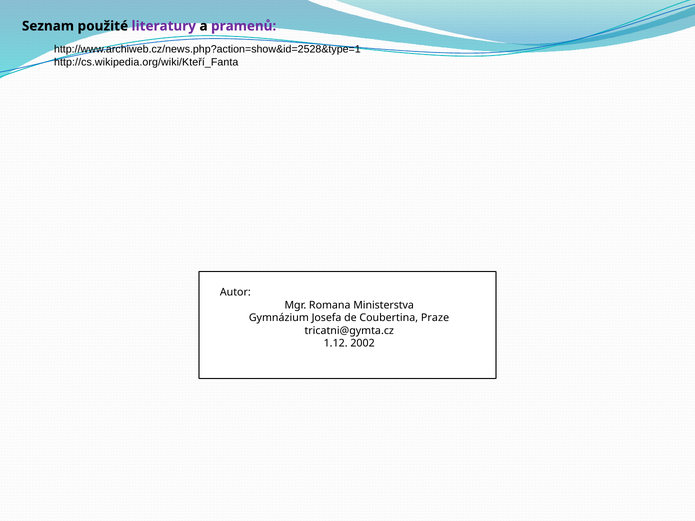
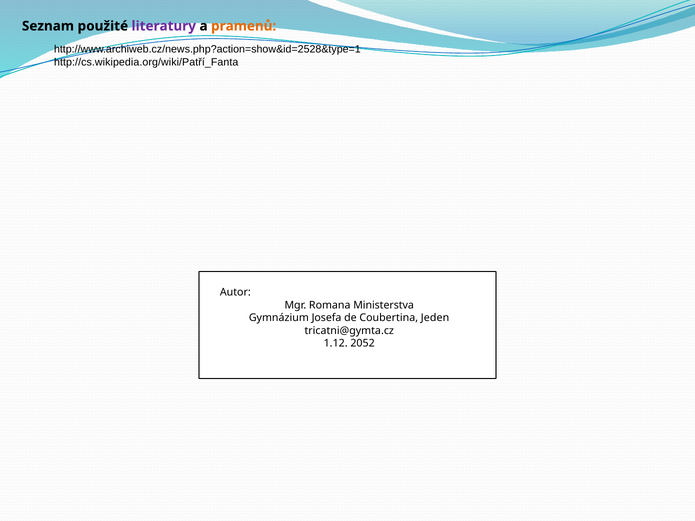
pramenů colour: purple -> orange (244, 26)
http://cs.wikipedia.org/wiki/Kteří_Fanta: http://cs.wikipedia.org/wiki/Kteří_Fanta -> http://cs.wikipedia.org/wiki/Patří_Fanta (146, 62)
Praze: Praze -> Jeden (435, 318)
2002: 2002 -> 2052 (363, 344)
